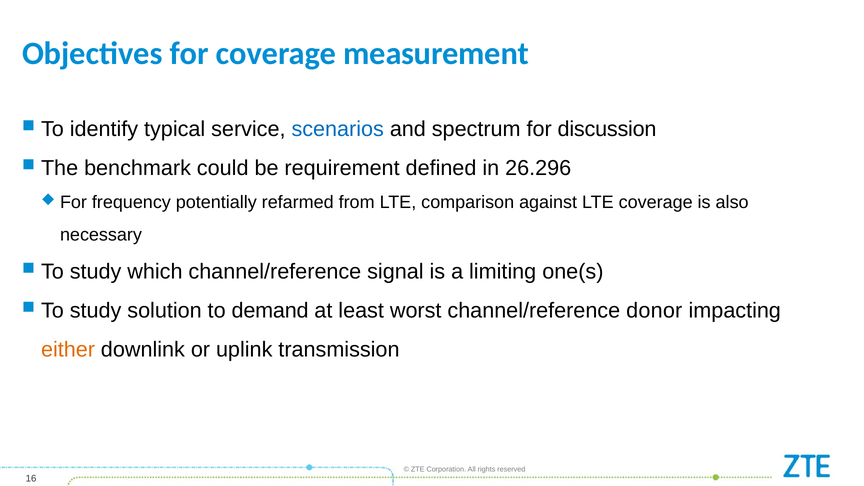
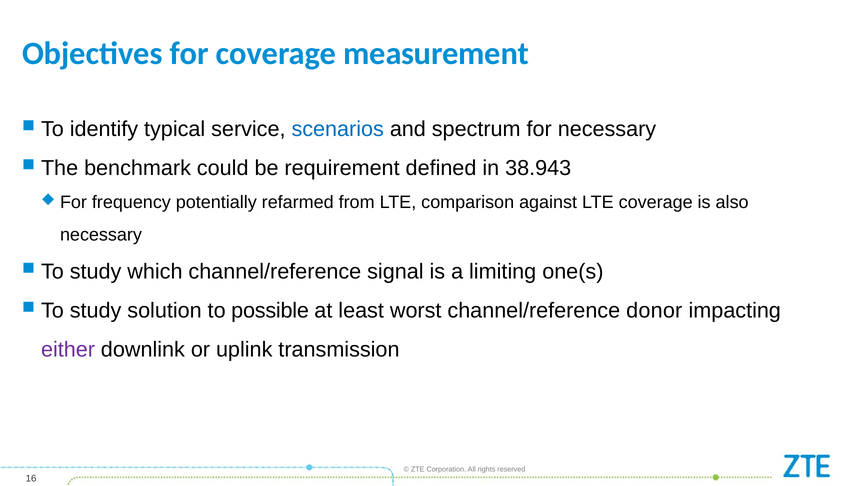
for discussion: discussion -> necessary (607, 129)
26.296: 26.296 -> 38.943 (538, 168)
demand: demand -> possible (270, 311)
either colour: orange -> purple (68, 349)
